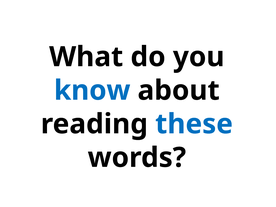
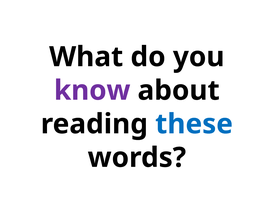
know colour: blue -> purple (92, 91)
